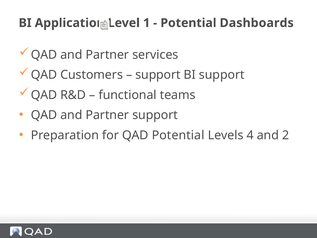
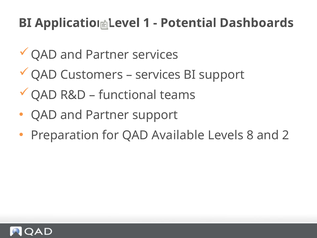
support: support -> services (158, 75)
QAD Potential: Potential -> Available (178, 135)
4: 4 -> 8 (250, 135)
